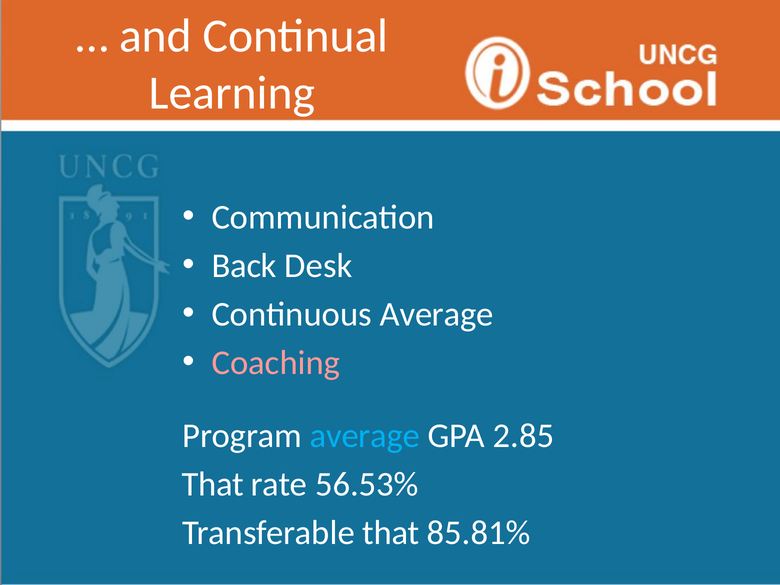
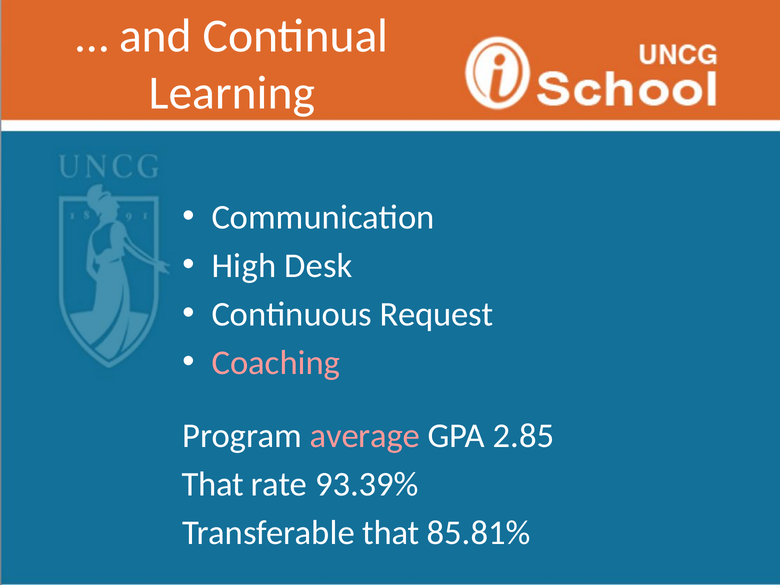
Back: Back -> High (244, 266)
Continuous Average: Average -> Request (437, 314)
average colour: light blue -> pink (365, 436)
56.53%: 56.53% -> 93.39% (367, 484)
